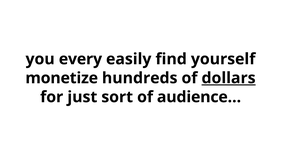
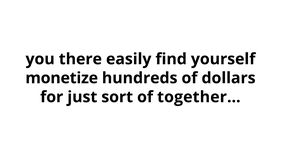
every: every -> there (80, 59)
dollars underline: present -> none (229, 78)
audience…: audience… -> together… (199, 97)
